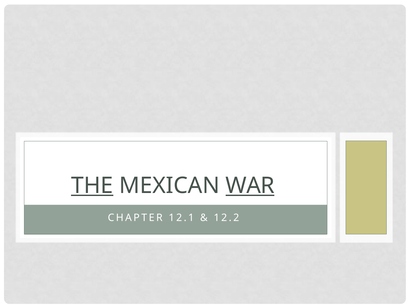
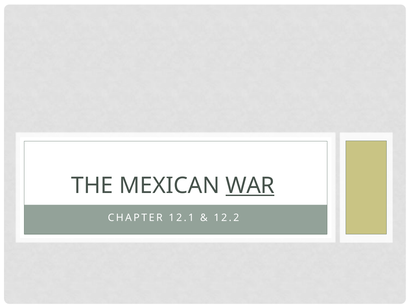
THE underline: present -> none (92, 185)
